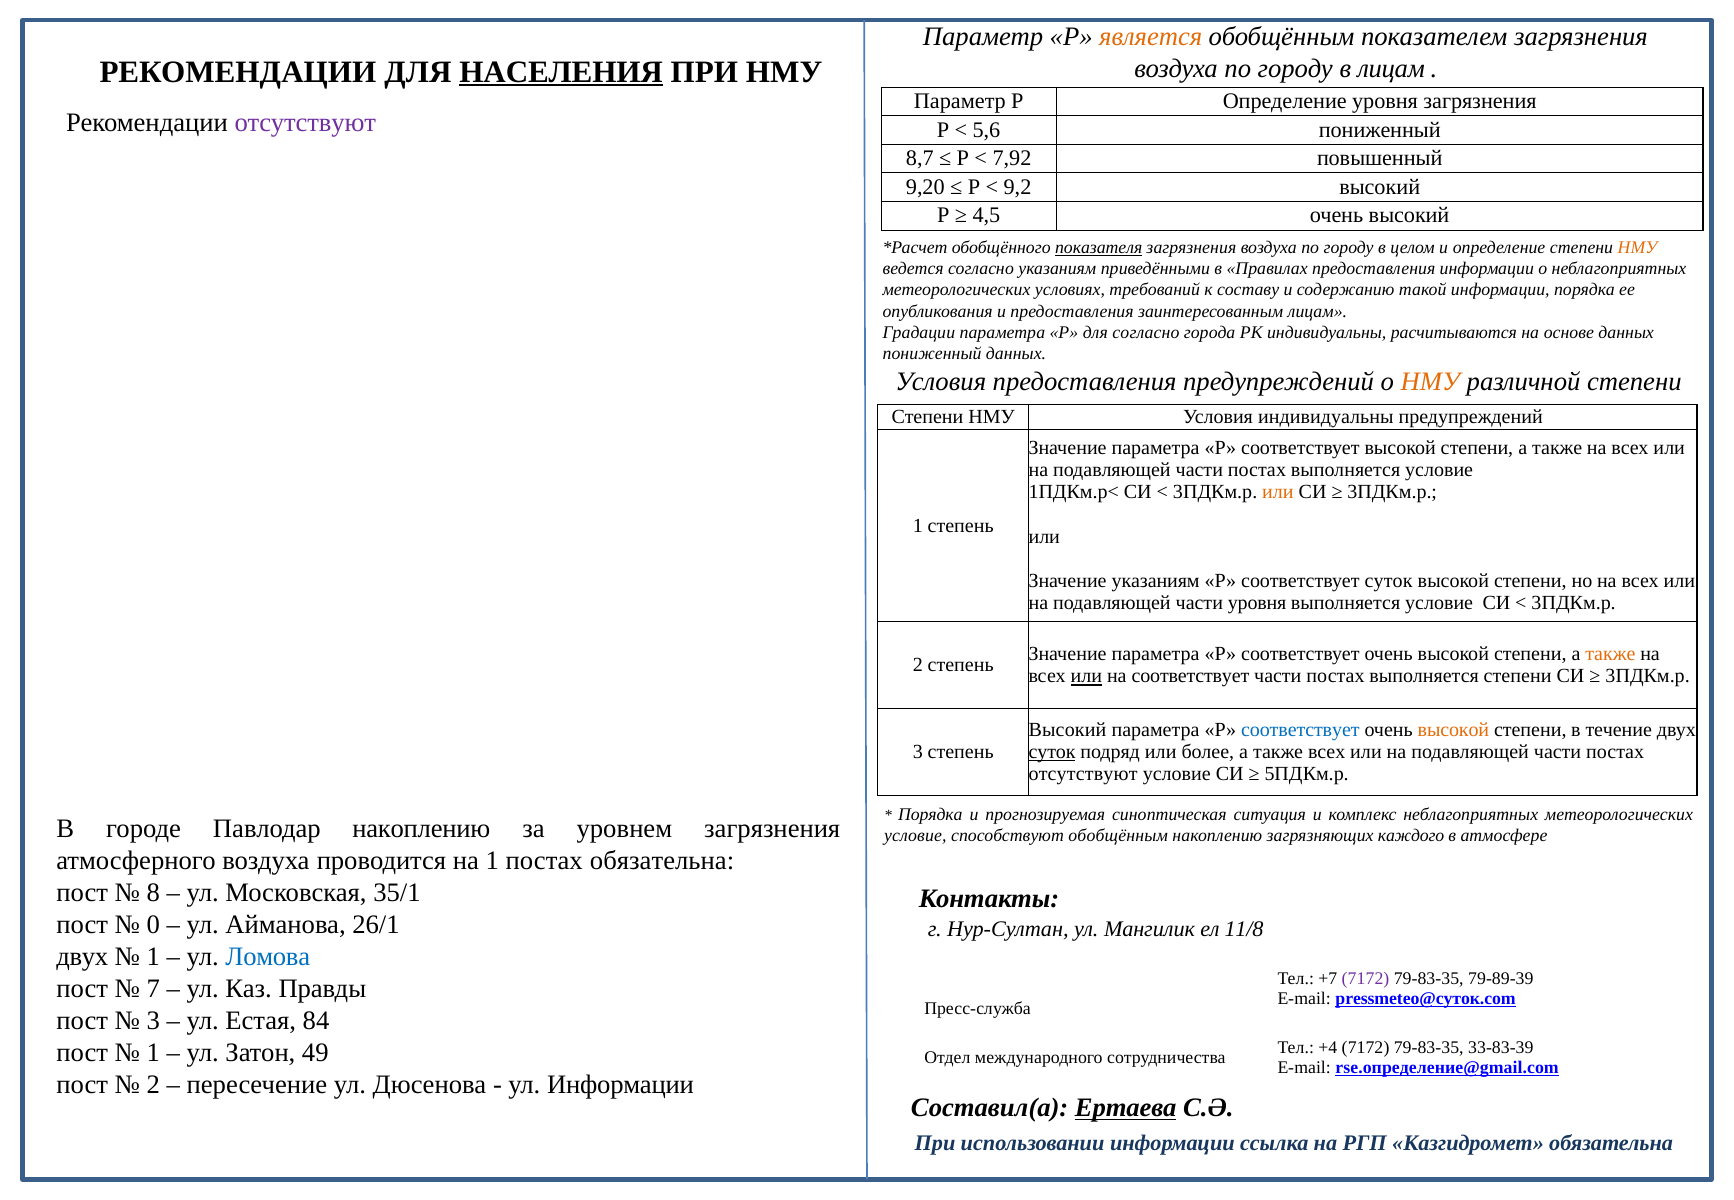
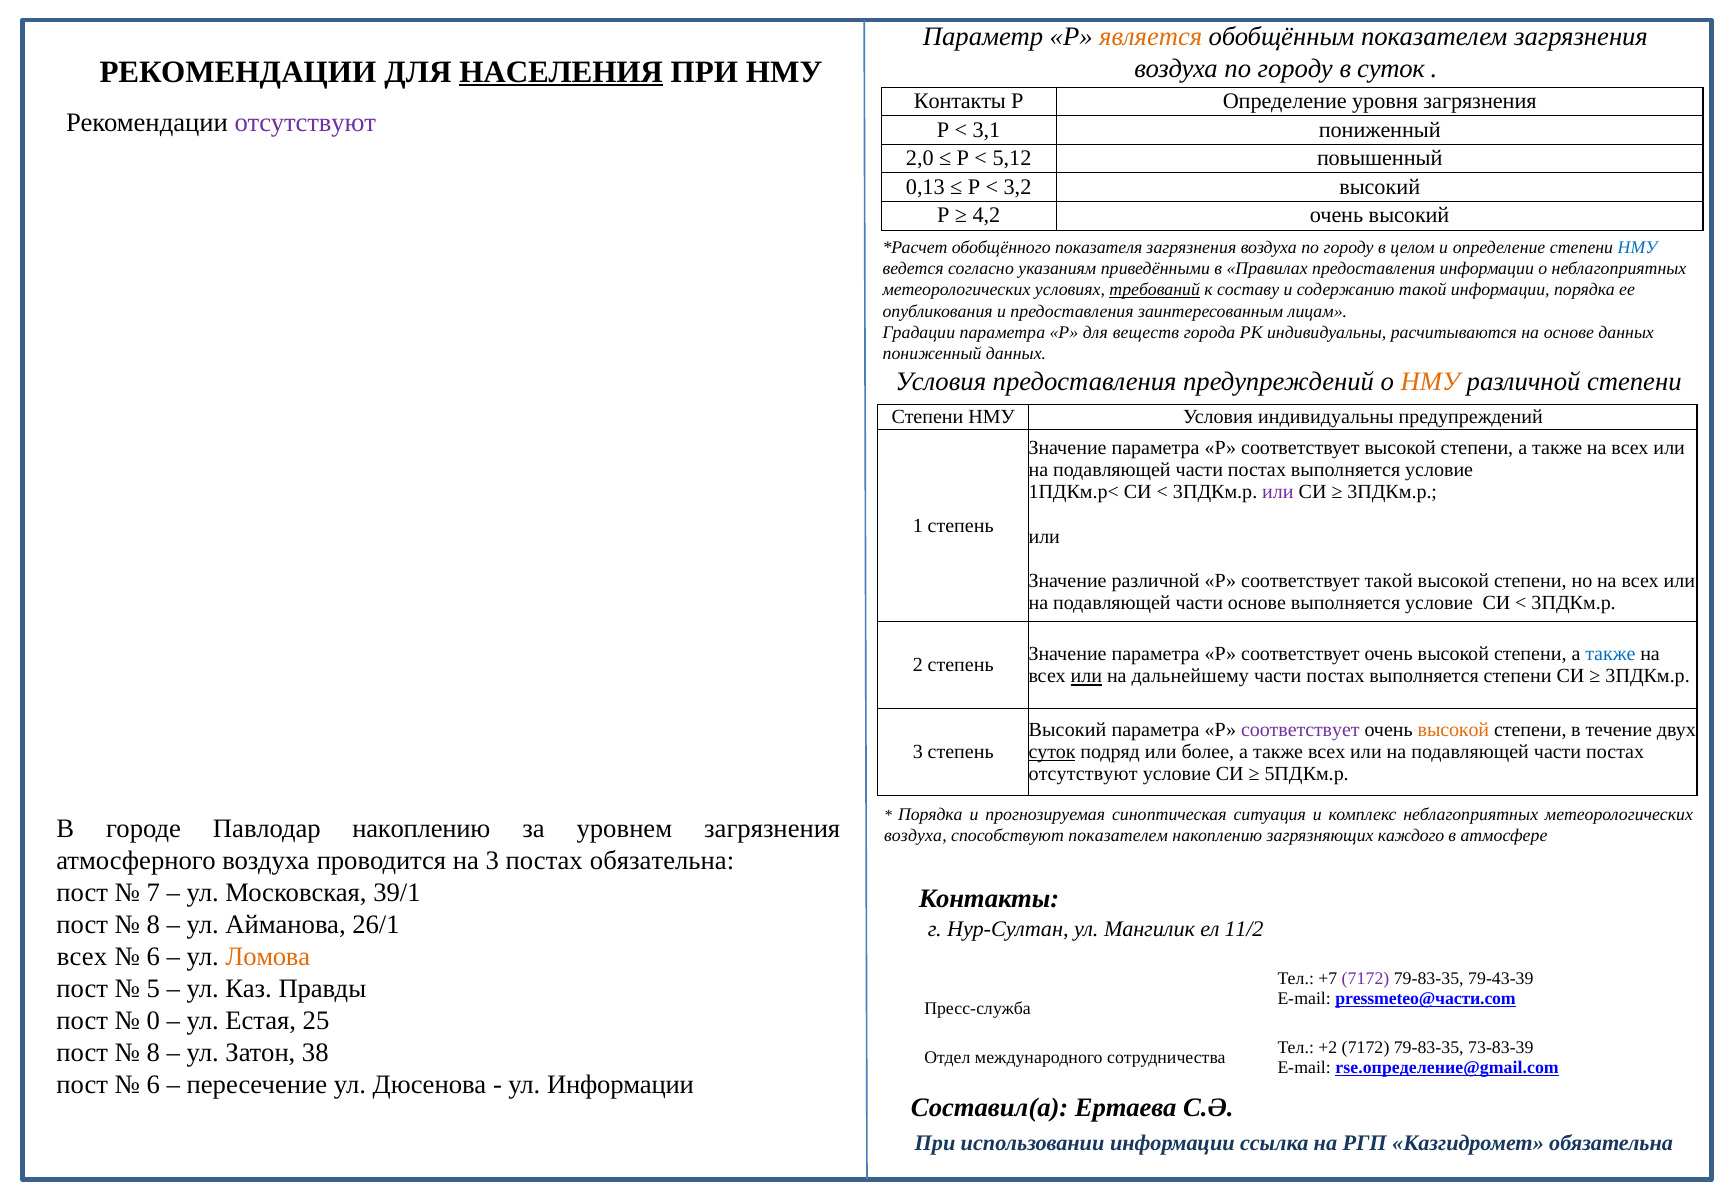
в лицам: лицам -> суток (1391, 69)
Параметр: Параметр -> Контакты (960, 101)
5,6: 5,6 -> 3,1 (986, 130)
8,7: 8,7 -> 2,0 (920, 158)
7,92: 7,92 -> 5,12 (1012, 158)
9,20: 9,20 -> 0,13 (925, 187)
9,2: 9,2 -> 3,2 (1017, 187)
4,5: 4,5 -> 4,2 (986, 216)
показателя underline: present -> none (1099, 248)
НМУ colour: orange -> blue (1637, 248)
требований underline: none -> present (1155, 290)
для согласно: согласно -> веществ (1146, 333)
или colour: orange -> purple (1278, 492)
Значение указаниям: указаниям -> различной (1156, 581)
соответствует суток: суток -> такой (1389, 581)
части уровня: уровня -> основе (1257, 603)
также colour: orange -> blue (1610, 654)
на соответствует: соответствует -> дальнейшему (1190, 677)
соответствует colour: blue -> purple (1300, 730)
условие: условие -> воздуха (915, 836)
способствуют обобщённым: обобщённым -> показателем (1118, 836)
на 1: 1 -> 3 (492, 861)
8: 8 -> 7 (153, 893)
35/1: 35/1 -> 39/1 (397, 893)
0: 0 -> 8 (153, 925)
11/8: 11/8 -> 11/2 (1244, 930)
двух: двух -> всех (82, 957)
1: 1 -> 6 (153, 957)
Ломова colour: blue -> orange (268, 957)
79-89-39: 79-89-39 -> 79-43-39 (1501, 979)
7: 7 -> 5 (153, 989)
pressmeteo@суток.com: pressmeteo@суток.com -> pressmeteo@части.com (1426, 999)
3: 3 -> 0 (153, 1021)
84: 84 -> 25 (316, 1021)
+4: +4 -> +2 (1328, 1048)
33-83-39: 33-83-39 -> 73-83-39 (1501, 1048)
1: 1 -> 8 (153, 1053)
49: 49 -> 38 (315, 1053)
2: 2 -> 6 (153, 1085)
Ертаева underline: present -> none (1126, 1108)
